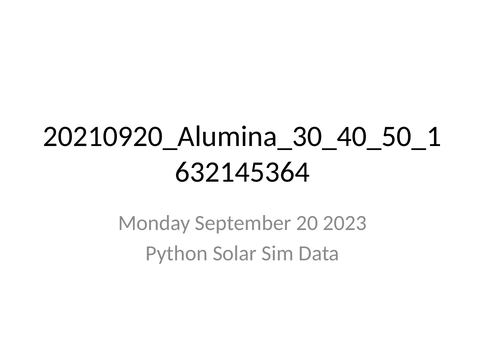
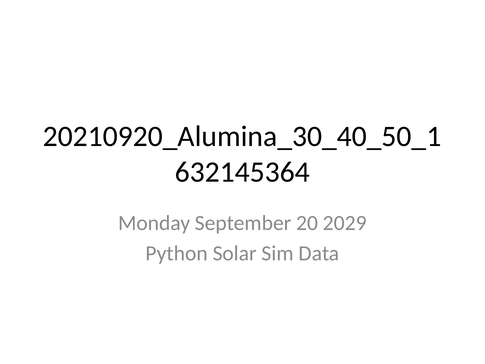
2023: 2023 -> 2029 (345, 223)
